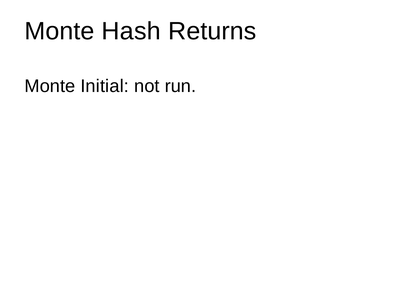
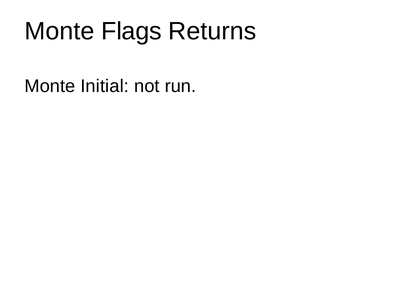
Hash: Hash -> Flags (131, 31)
